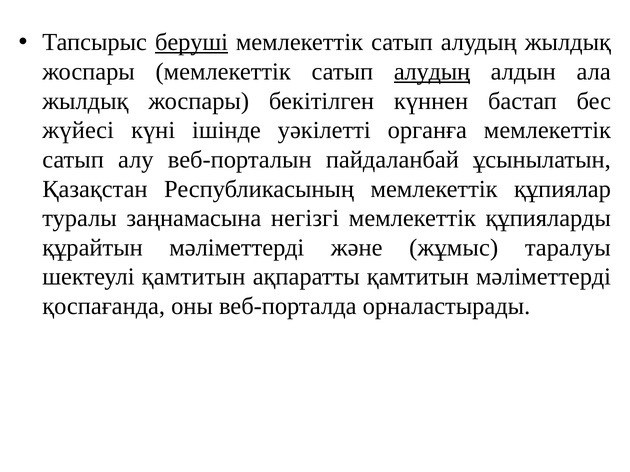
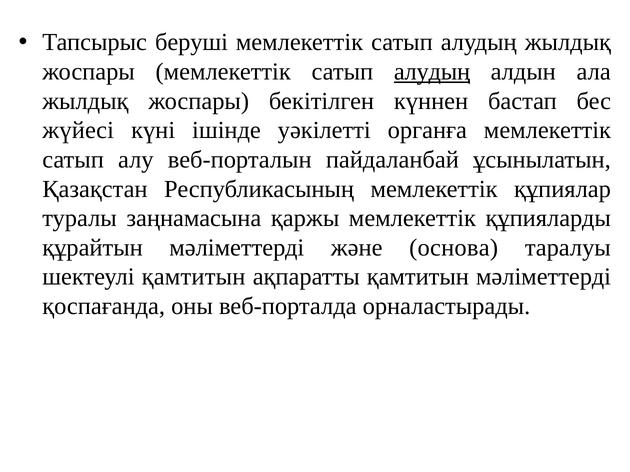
беруші underline: present -> none (192, 42)
негізгі: негізгі -> қаржы (305, 218)
жұмыс: жұмыс -> основа (454, 248)
